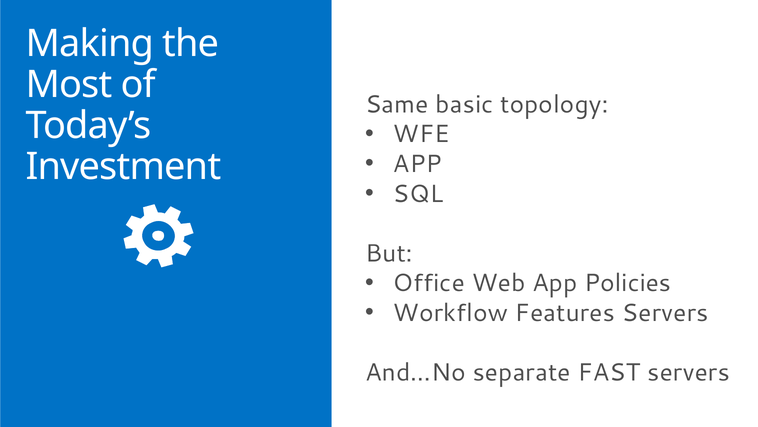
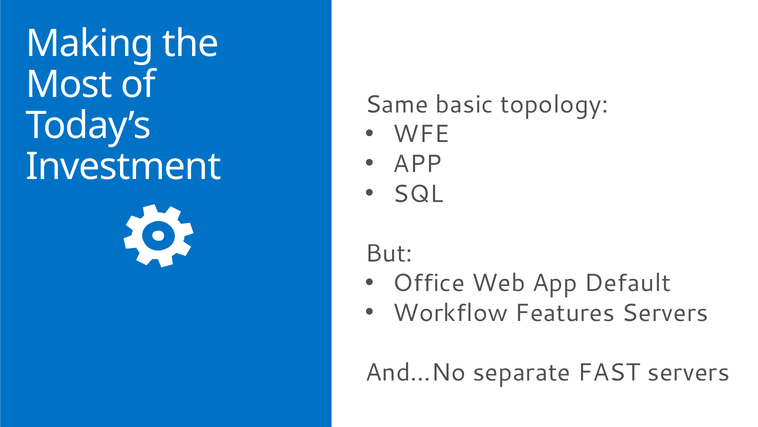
Policies: Policies -> Default (628, 283)
